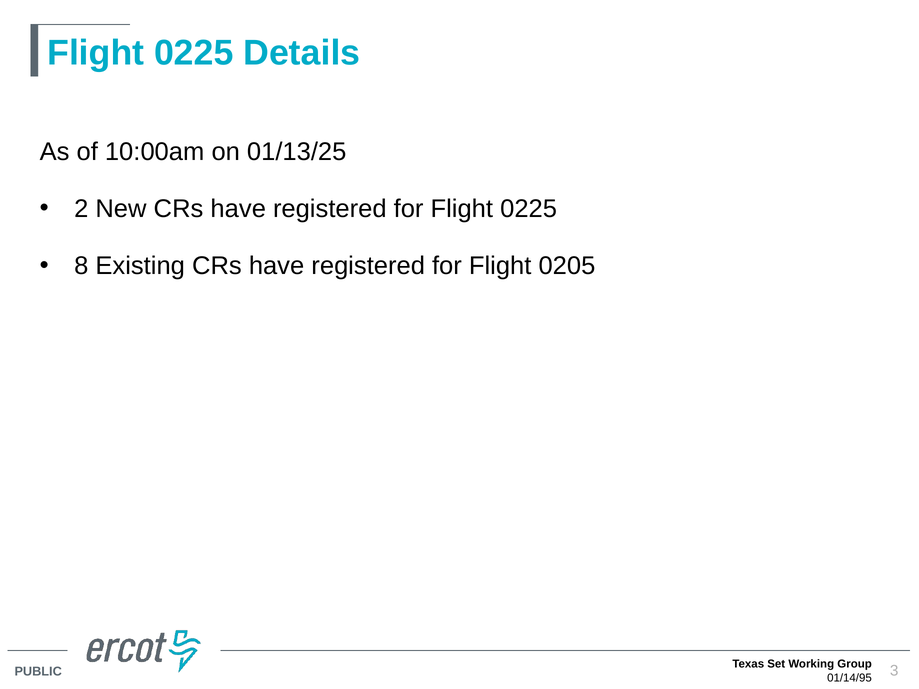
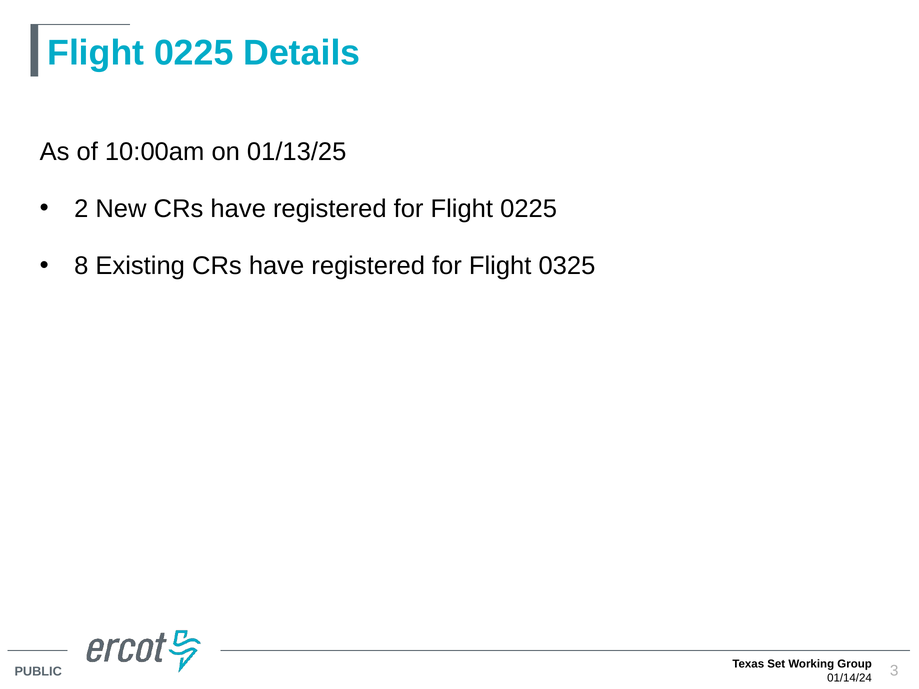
0205: 0205 -> 0325 (567, 266)
01/14/95: 01/14/95 -> 01/14/24 (849, 678)
